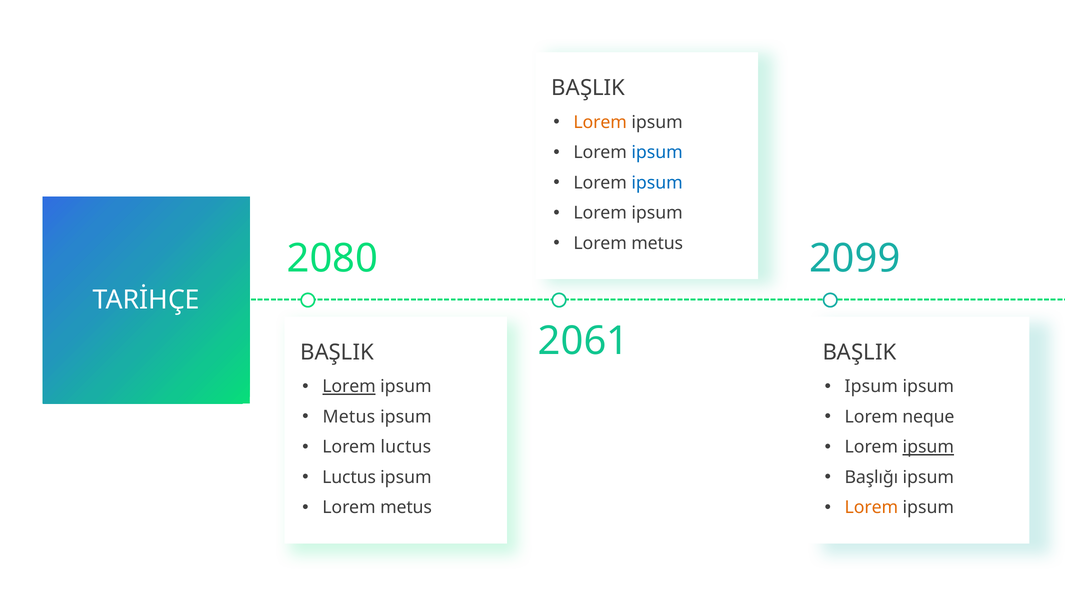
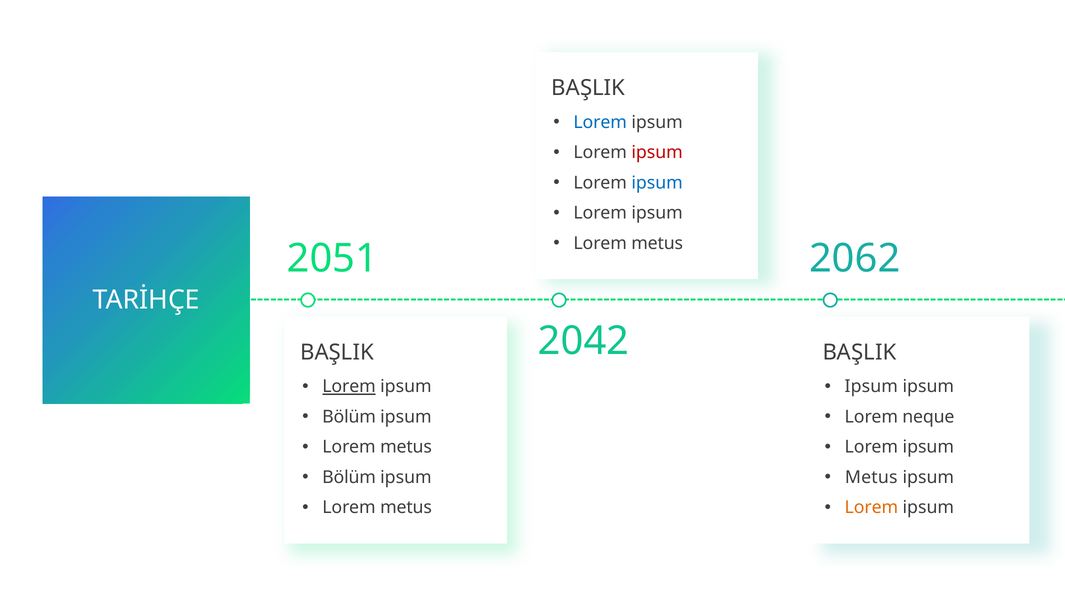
Lorem colour: orange -> blue (600, 122)
ipsum colour: blue -> red (657, 152)
2080: 2080 -> 2051 (332, 258)
2099: 2099 -> 2062 (855, 258)
2061: 2061 -> 2042 (584, 341)
Metus: Metus -> Bölüm (349, 417)
luctus: luctus -> metus (406, 447)
ipsum underline: present -> none (928, 447)
Luctus: Luctus -> Bölüm (349, 477)
Başlığı: Başlığı -> Metus (871, 477)
